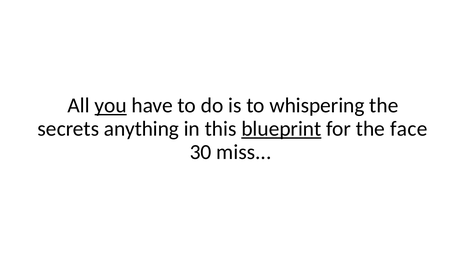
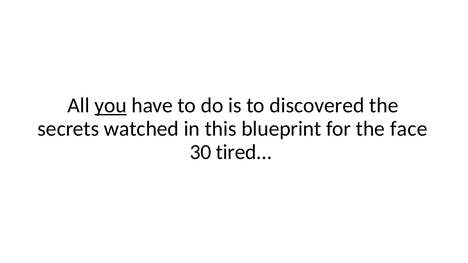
whispering: whispering -> discovered (317, 106)
anything: anything -> watched (141, 129)
blueprint underline: present -> none (281, 129)
miss: miss -> tired (244, 152)
